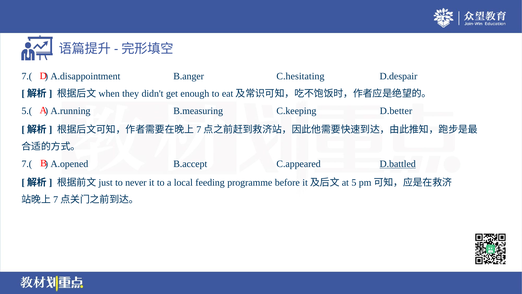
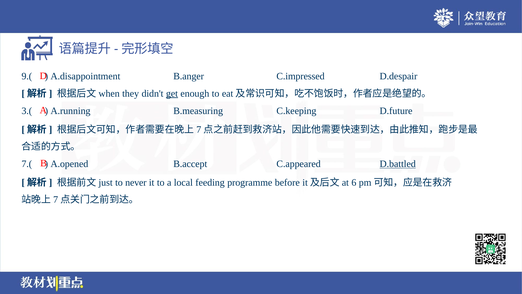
7.(: 7.( -> 9.( (27, 76)
C.hesitating: C.hesitating -> C.impressed (301, 76)
get underline: none -> present (172, 93)
5.(: 5.( -> 3.( (27, 111)
D.better: D.better -> D.future (396, 111)
5: 5 -> 6 (354, 182)
